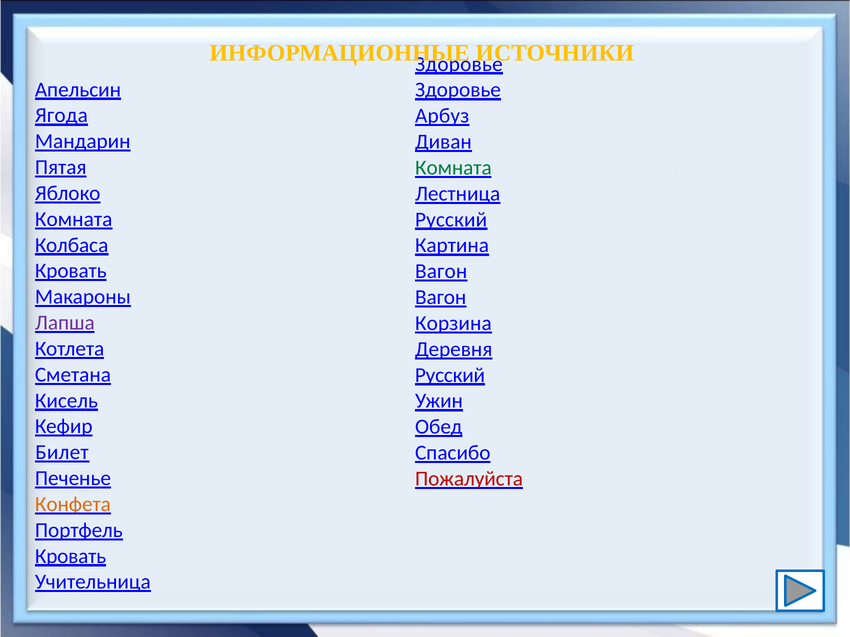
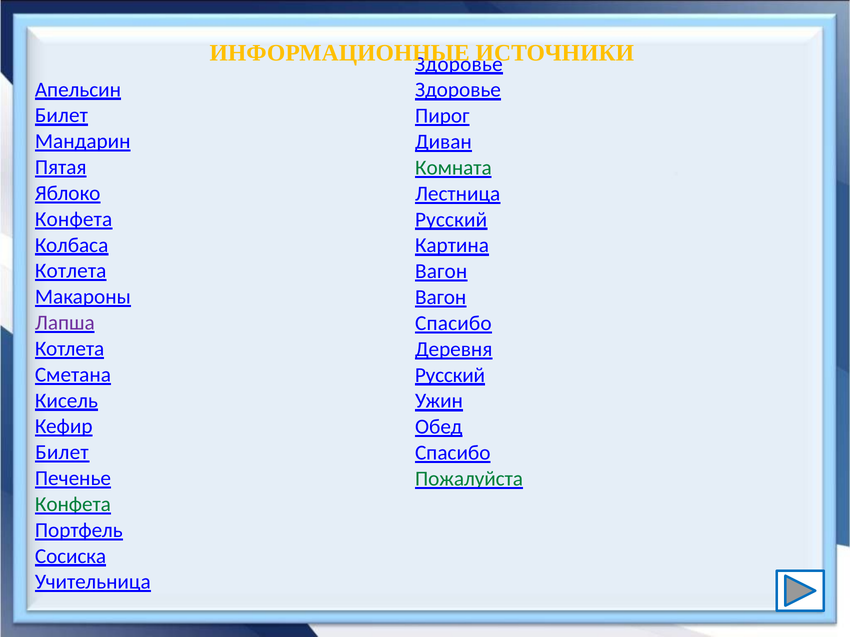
Ягода: Ягода -> Билет (61, 116)
Арбуз: Арбуз -> Пирог (442, 116)
Комната: Комната -> Конфета (74, 219)
Кровать: Кровать -> Котлета (71, 271)
Корзина: Корзина -> Спасибо (453, 323)
Пожалуйста colour: red -> green (469, 479)
Конфета colour: orange -> green (73, 505)
Кровать: Кровать -> Сосиска (71, 556)
